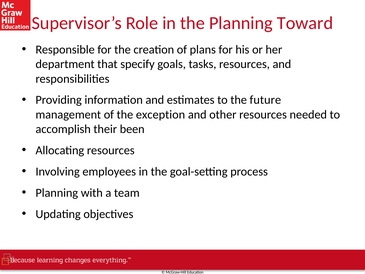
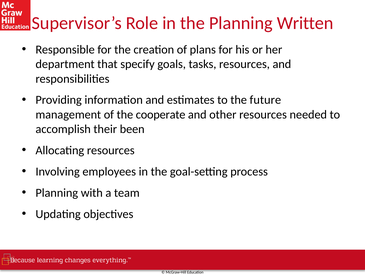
Toward: Toward -> Written (305, 23)
exception: exception -> cooperate (161, 114)
